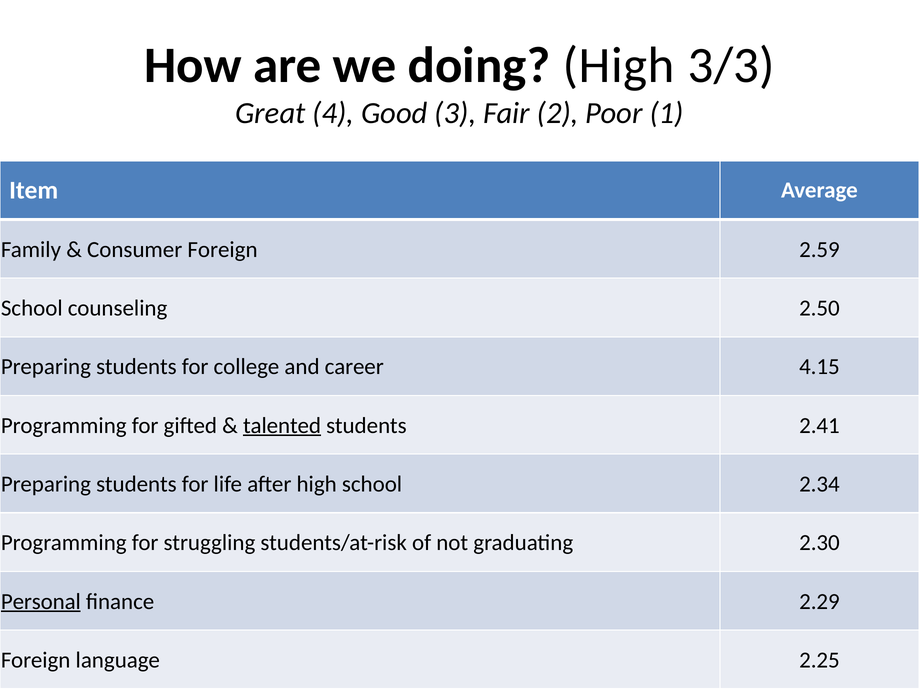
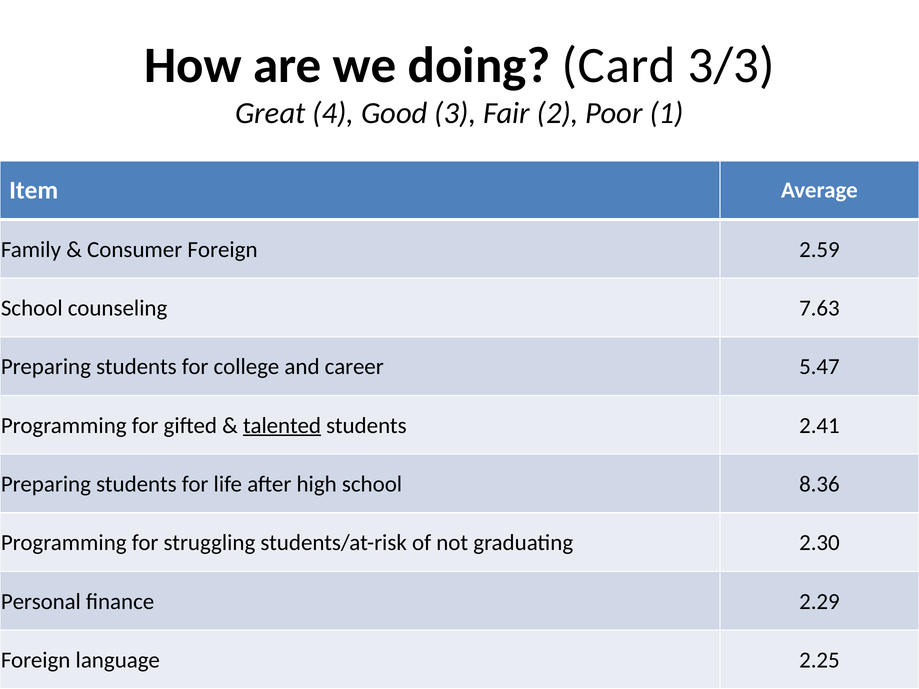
doing High: High -> Card (619, 66)
2.50: 2.50 -> 7.63 (819, 308)
4.15: 4.15 -> 5.47 (819, 367)
2.34: 2.34 -> 8.36 (819, 484)
Personal underline: present -> none (41, 602)
